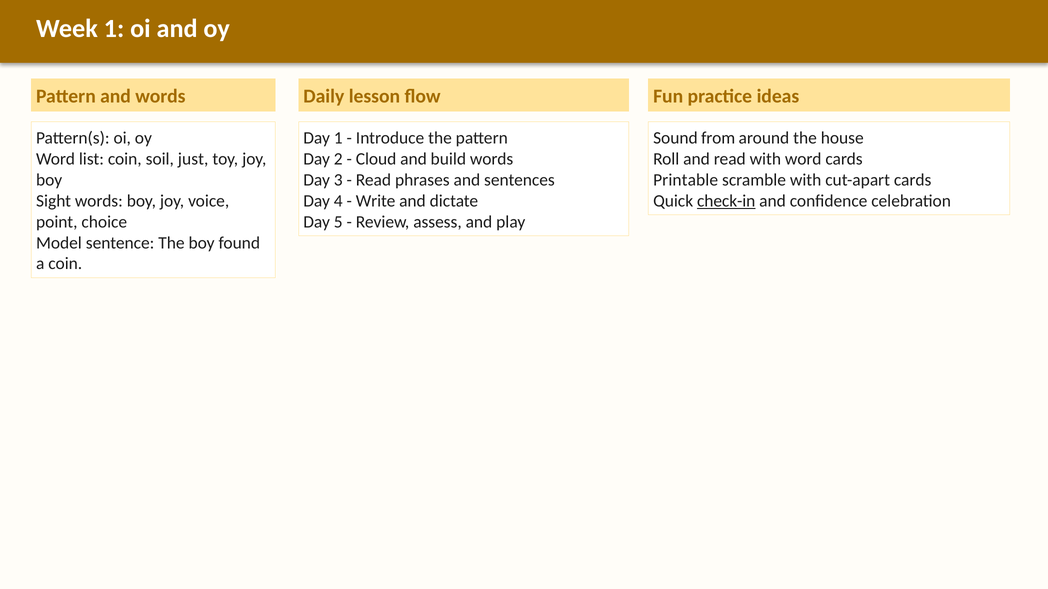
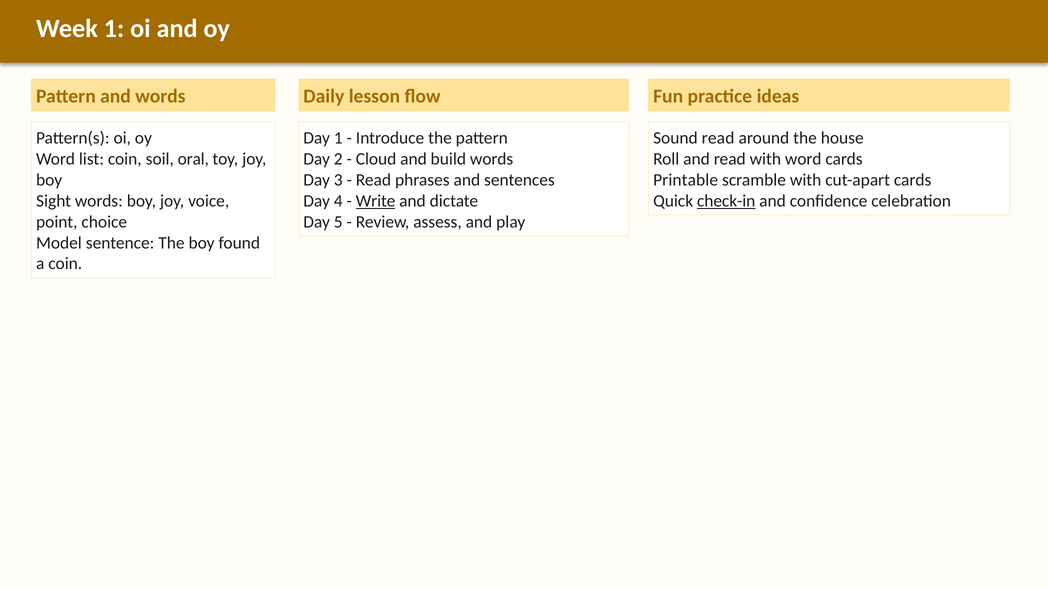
Sound from: from -> read (718, 138)
just: just -> oral (193, 159)
Write underline: none -> present (376, 201)
